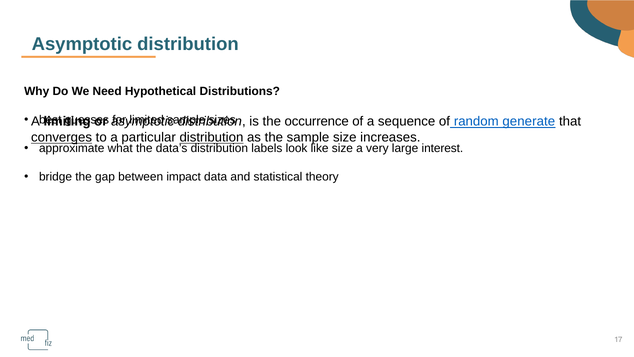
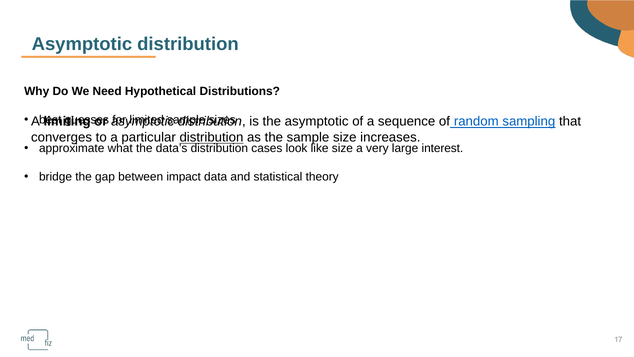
the occurrence: occurrence -> asymptotic (317, 121)
generate: generate -> sampling (529, 121)
converges underline: present -> none (62, 137)
labels: labels -> cases (267, 148)
